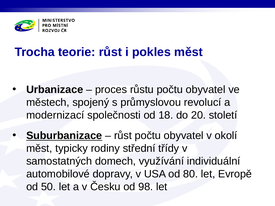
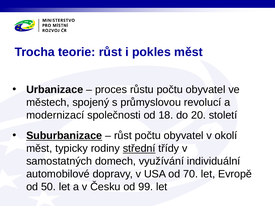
střední underline: none -> present (139, 149)
80: 80 -> 70 (191, 174)
98: 98 -> 99 (146, 187)
